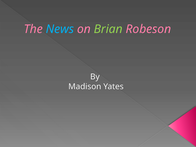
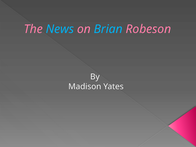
Brian colour: light green -> light blue (108, 29)
